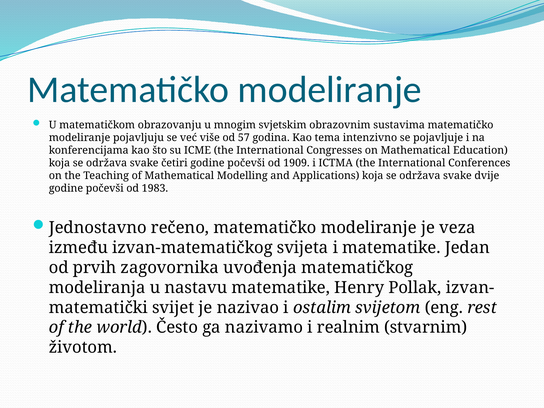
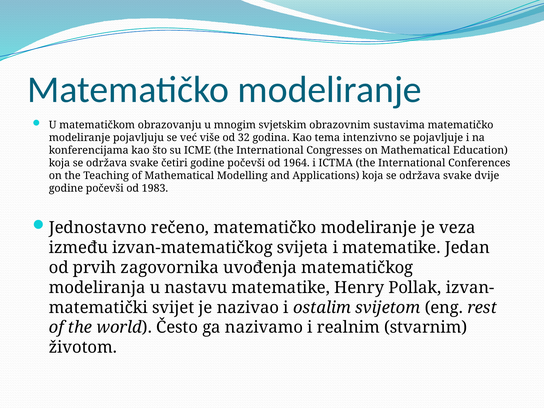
57: 57 -> 32 (244, 138)
1909: 1909 -> 1964 (296, 163)
